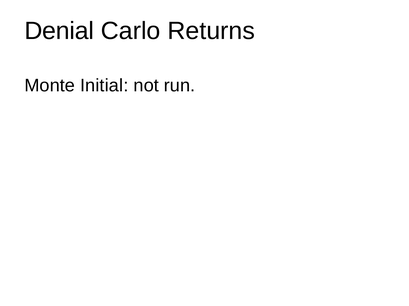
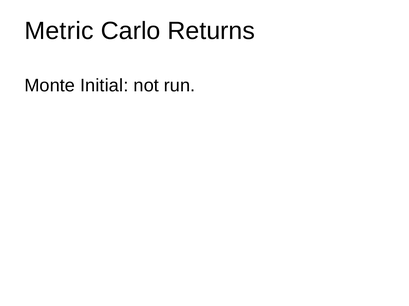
Denial: Denial -> Metric (59, 31)
